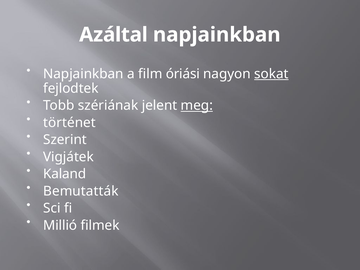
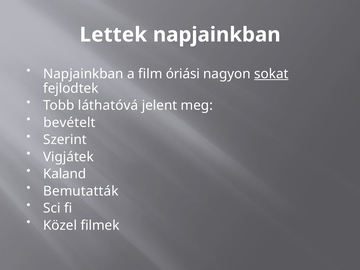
Azáltal: Azáltal -> Lettek (113, 35)
szériának: szériának -> láthatóvá (108, 106)
meg underline: present -> none (197, 106)
történet: történet -> bevételt (69, 123)
Millió: Millió -> Közel (60, 225)
